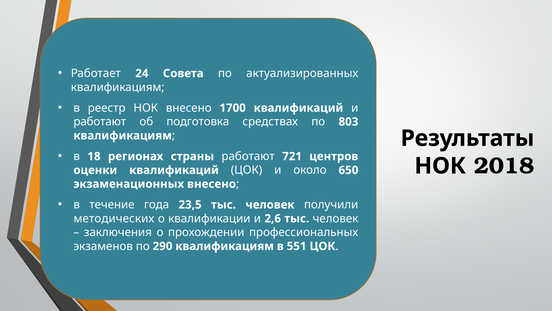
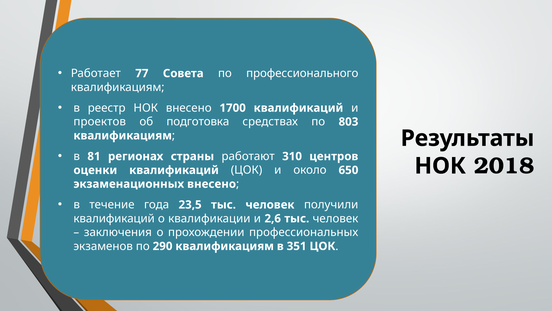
24: 24 -> 77 (142, 73)
актуализированных: актуализированных -> профессионального (302, 73)
работают: работают -> проектов (100, 122)
18: 18 -> 81 (94, 156)
721: 721 -> 310 (292, 156)
методических: методических -> квалификаций (114, 218)
551: 551 -> 351 (297, 246)
